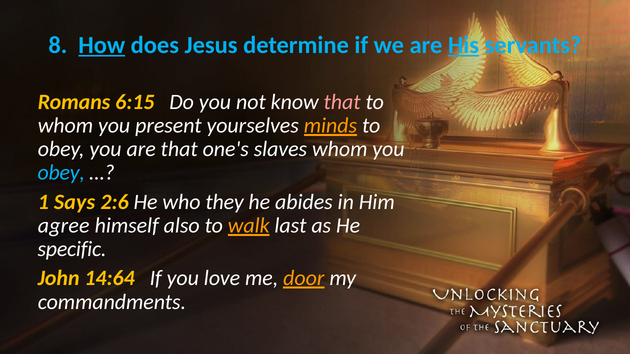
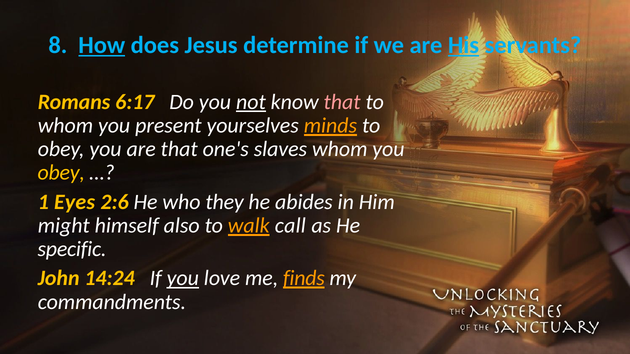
6:15: 6:15 -> 6:17 (135, 102)
not underline: none -> present (251, 102)
obey colour: light blue -> yellow (61, 173)
Says: Says -> Eyes (75, 202)
agree: agree -> might (64, 226)
last: last -> call (290, 226)
14:64: 14:64 -> 14:24 (110, 279)
you underline: none -> present (183, 279)
door: door -> finds (304, 279)
